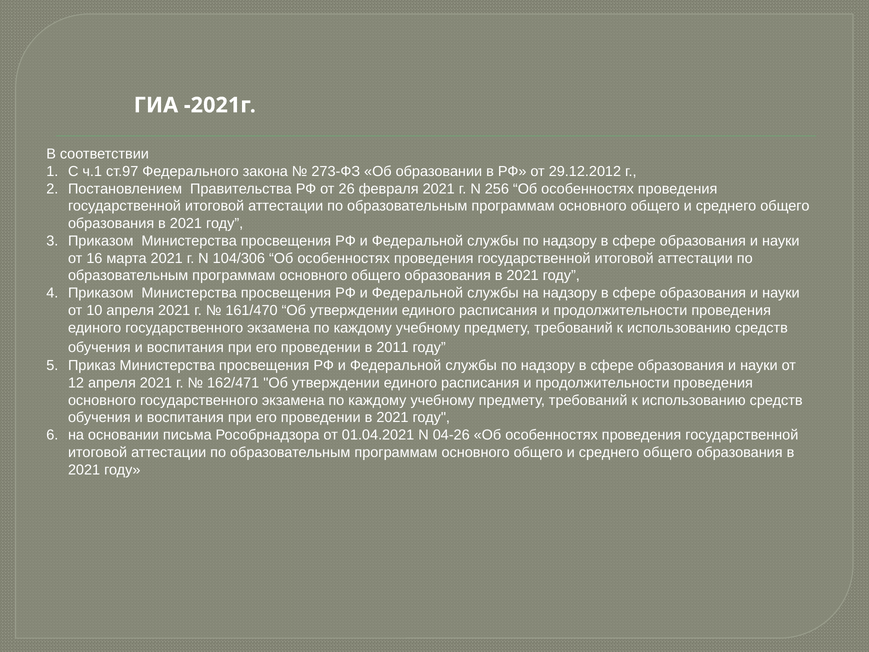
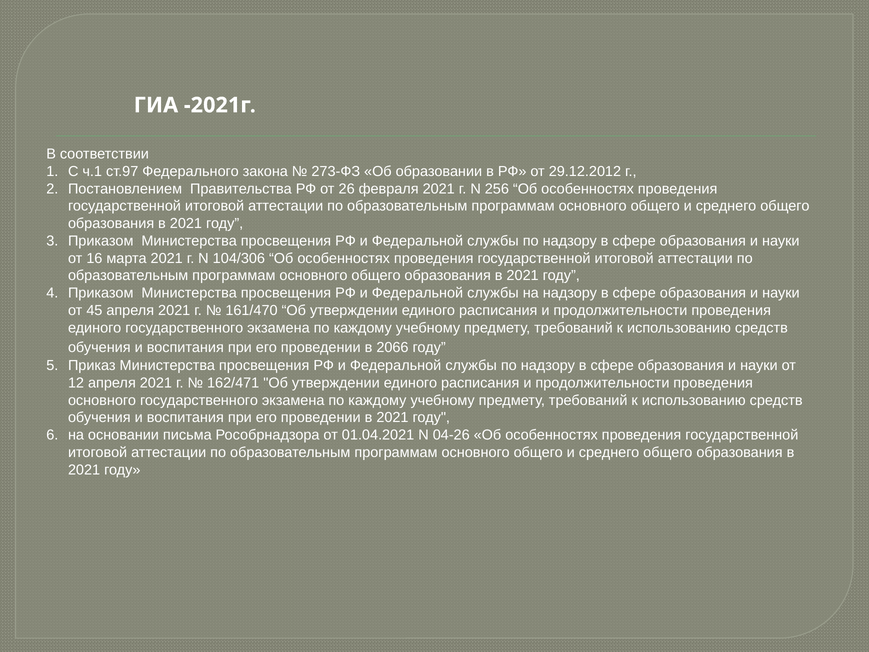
10: 10 -> 45 (94, 310)
2011: 2011 -> 2066 (392, 348)
